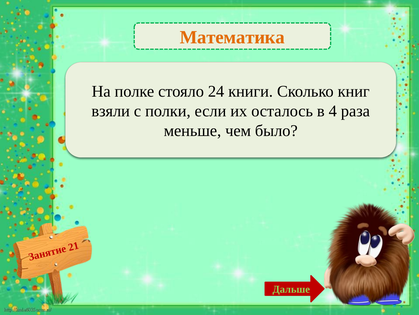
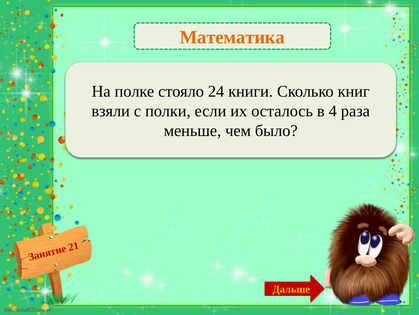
Дальше colour: light green -> yellow (291, 289)
